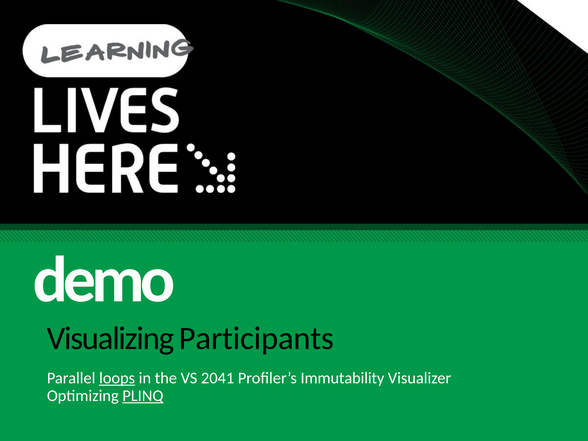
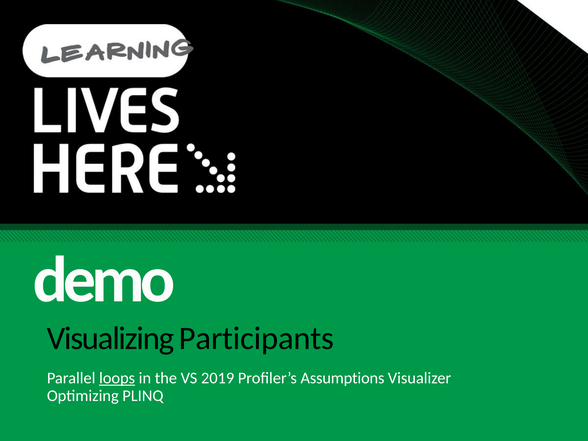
2041: 2041 -> 2019 (218, 378)
Immutability: Immutability -> Assumptions (342, 378)
PLINQ underline: present -> none (143, 396)
